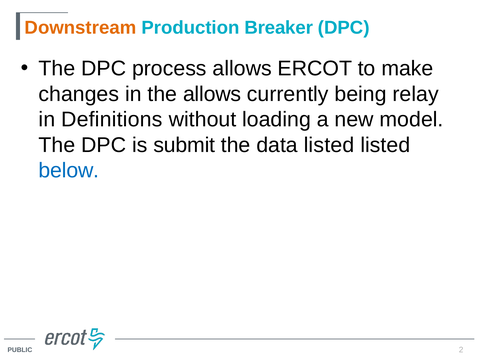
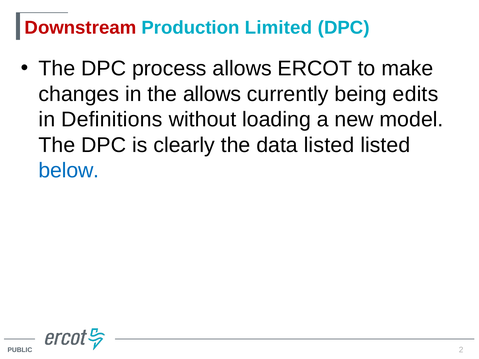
Downstream colour: orange -> red (80, 28)
Breaker: Breaker -> Limited (279, 28)
relay: relay -> edits (416, 94)
submit: submit -> clearly (184, 145)
